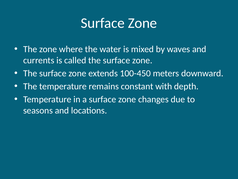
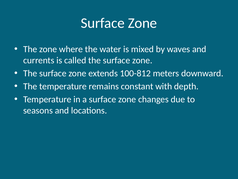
100-450: 100-450 -> 100-812 (135, 73)
